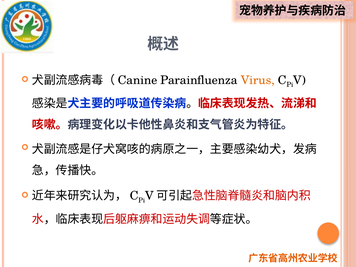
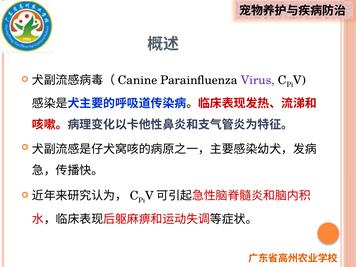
Virus colour: orange -> purple (258, 80)
